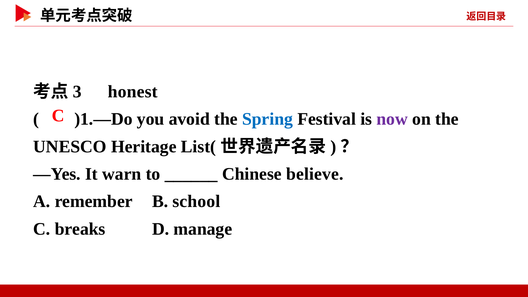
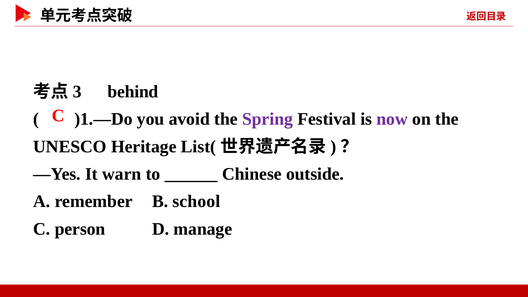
honest: honest -> behind (133, 92)
Spring colour: blue -> purple (268, 119)
believe: believe -> outside (315, 174)
breaks: breaks -> person (80, 229)
